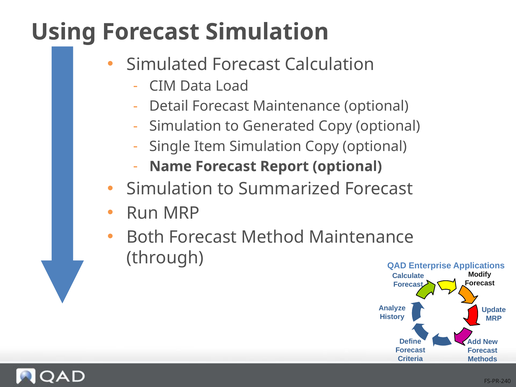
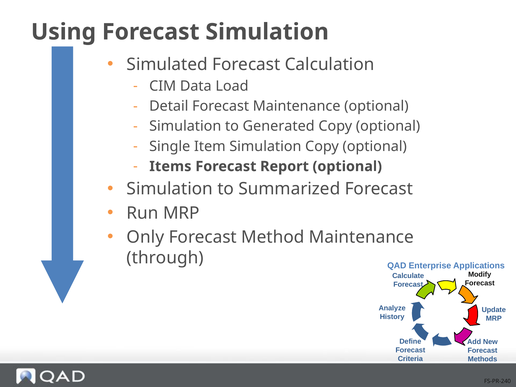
Name: Name -> Items (170, 166)
Both: Both -> Only (145, 237)
